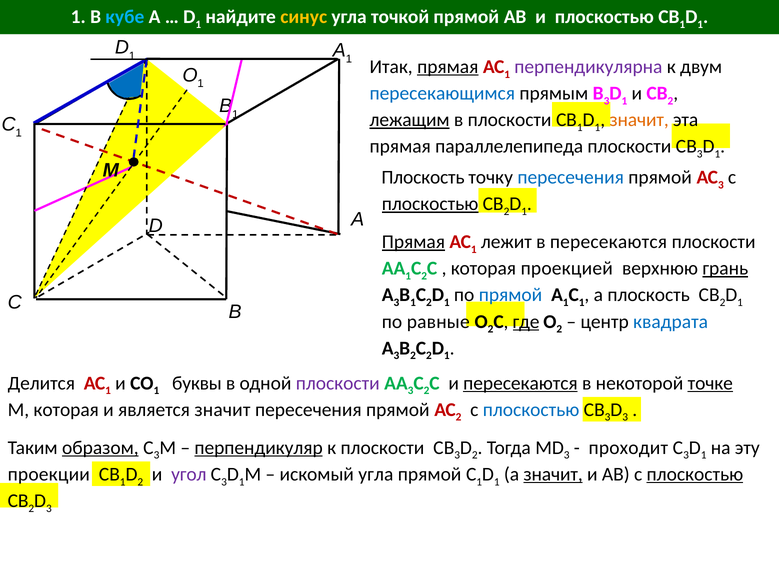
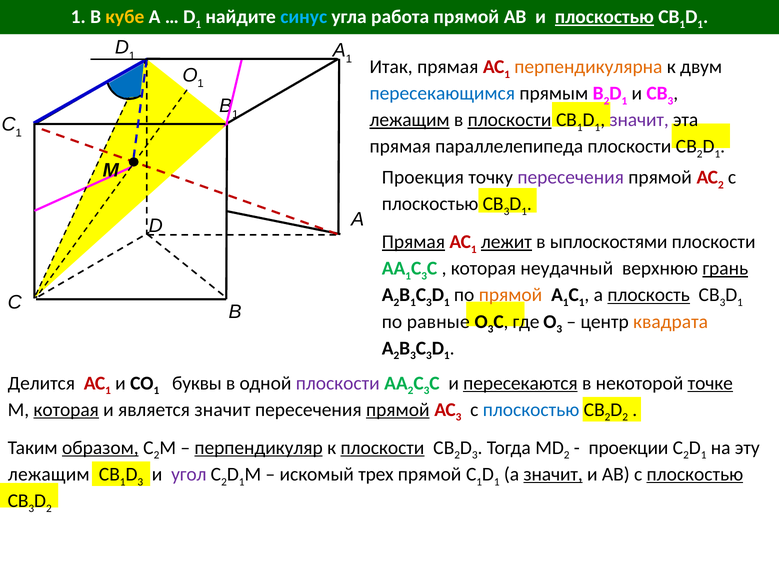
кубе colour: light blue -> yellow (125, 17)
синус colour: yellow -> light blue (304, 17)
точкой: точкой -> работа (400, 17)
плоскостью underline: none -> present (604, 17)
прямая underline: present -> none (448, 67)
перпендикулярна colour: purple -> orange (588, 67)
B 3: 3 -> 2 (607, 101)
2: 2 -> 3 (670, 101)
плоскости underline: none -> present (510, 120)
значит colour: orange -> purple (639, 120)
3: 3 -> 2 (700, 154)
Плоскость: Плоскость -> Проекция (423, 177)
пересечения colour: blue -> purple (571, 177)
3: 3 -> 2 (721, 185)
плоскостью underline: present -> none (430, 204)
2: 2 -> 3 (506, 211)
лежит underline: none -> present (506, 242)
в пересекаются: пересекаются -> ыплоскостями (609, 242)
1 С 2: 2 -> 3 (424, 276)
проекцией: проекцией -> неудачный (567, 268)
3: 3 -> 2 (396, 302)
1 C 2: 2 -> 3 (429, 302)
прямой colour: blue -> orange (511, 295)
плоскость underline: none -> present (649, 295)
2: 2 -> 3 (722, 302)
2: 2 -> 3 (491, 329)
где underline: present -> none (526, 321)
2: 2 -> 3 (559, 329)
квадрата colour: blue -> orange (671, 321)
3: 3 -> 2 (396, 355)
B 2: 2 -> 3 (413, 355)
2: 2 -> 3 (429, 355)
3: 3 -> 2 (411, 390)
2: 2 -> 3 (427, 390)
которая underline: none -> present (66, 409)
прямой underline: none -> present (398, 409)
2: 2 -> 3 (459, 417)
3: 3 -> 2 (607, 417)
3: 3 -> 2 (625, 417)
3: 3 -> 2 (157, 455)
плоскости underline: none -> present (382, 447)
3: 3 -> 2 (457, 455)
2: 2 -> 3 (475, 455)
3: 3 -> 2 (567, 455)
проходит: проходит -> проекции (628, 447)
3: 3 -> 2 (686, 455)
проекции: проекции -> лежащим (49, 474)
1 D 2: 2 -> 3 (140, 481)
3: 3 -> 2 (224, 481)
искомый угла: угла -> трех (376, 474)
2: 2 -> 3 (31, 508)
3: 3 -> 2 (49, 508)
